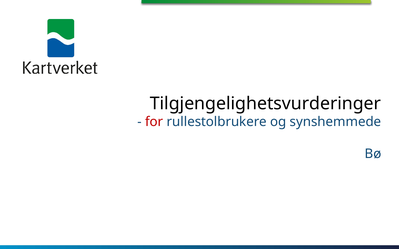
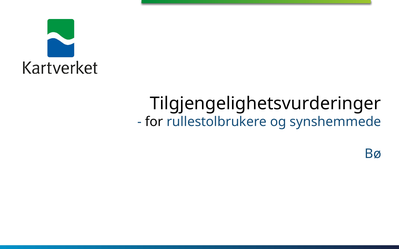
for colour: red -> black (154, 122)
